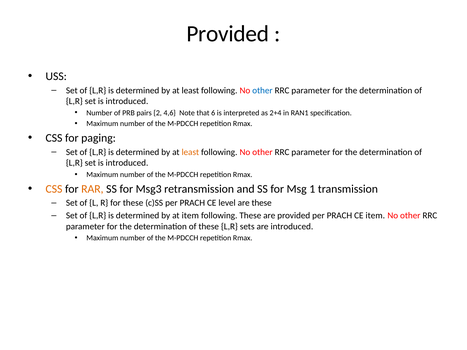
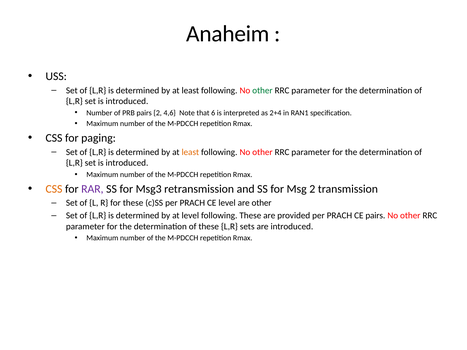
Provided: Provided -> Anaheim (228, 34)
other colour: blue -> green (262, 90)
RAR colour: orange -> purple (92, 189)
Msg 1: 1 -> 2 (312, 189)
are these: these -> other (262, 203)
at item: item -> level (190, 216)
CE item: item -> pairs (375, 216)
